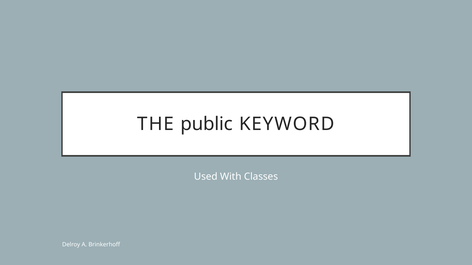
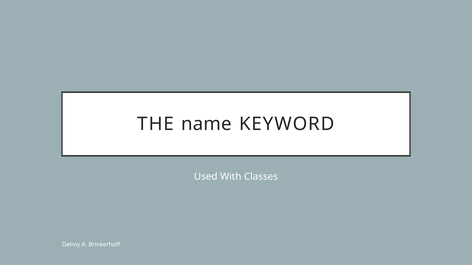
public: public -> name (206, 124)
